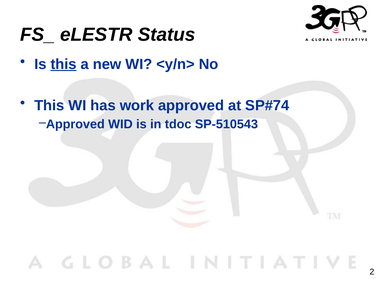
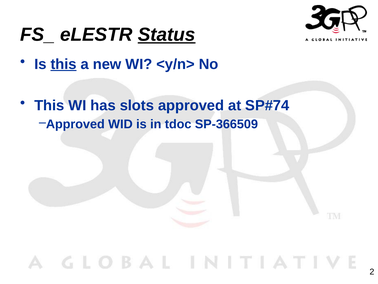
Status underline: none -> present (167, 35)
work: work -> slots (137, 105)
SP-510543: SP-510543 -> SP-366509 (226, 124)
